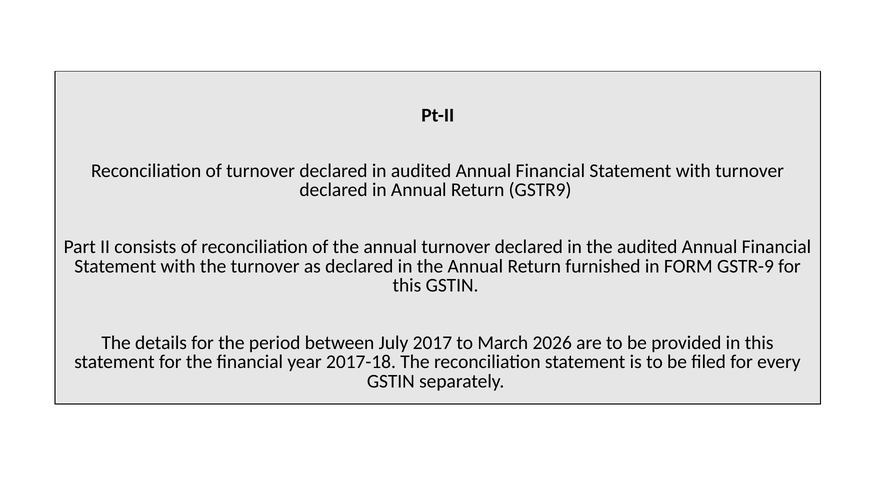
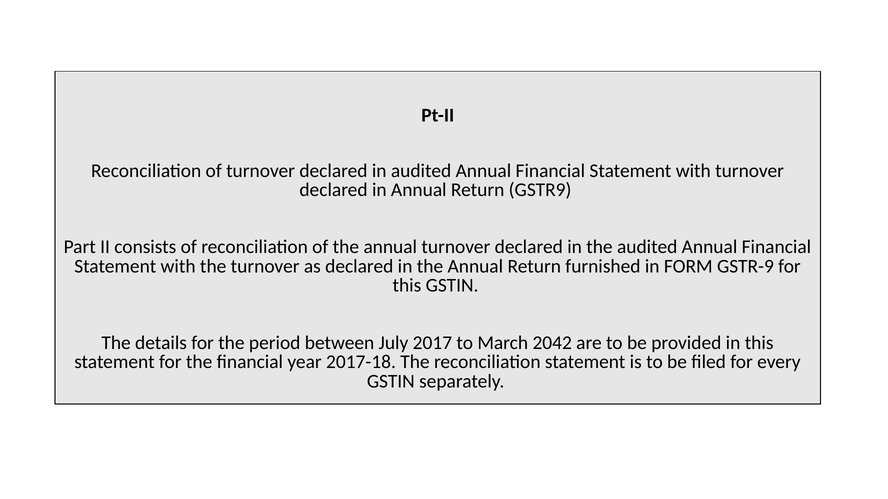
2026: 2026 -> 2042 (552, 343)
